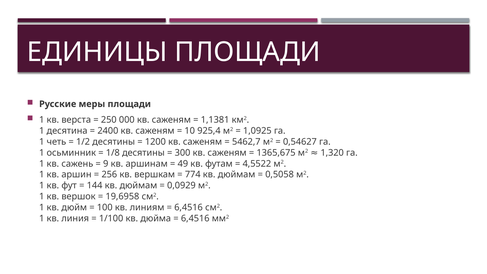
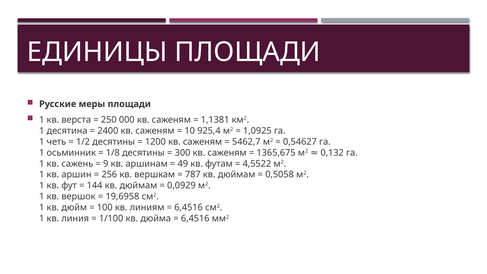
1,320: 1,320 -> 0,132 (332, 153)
774: 774 -> 787 (193, 175)
